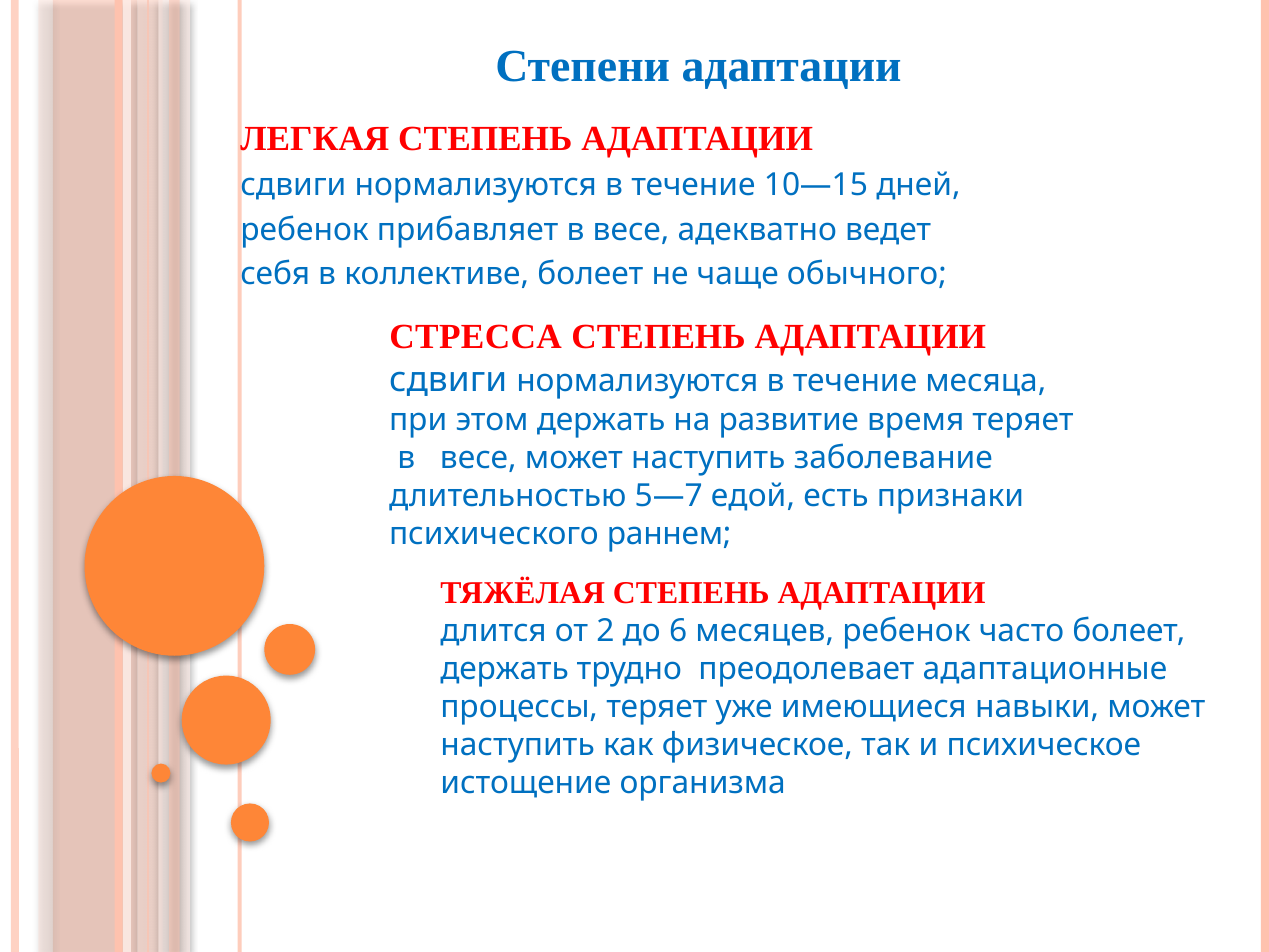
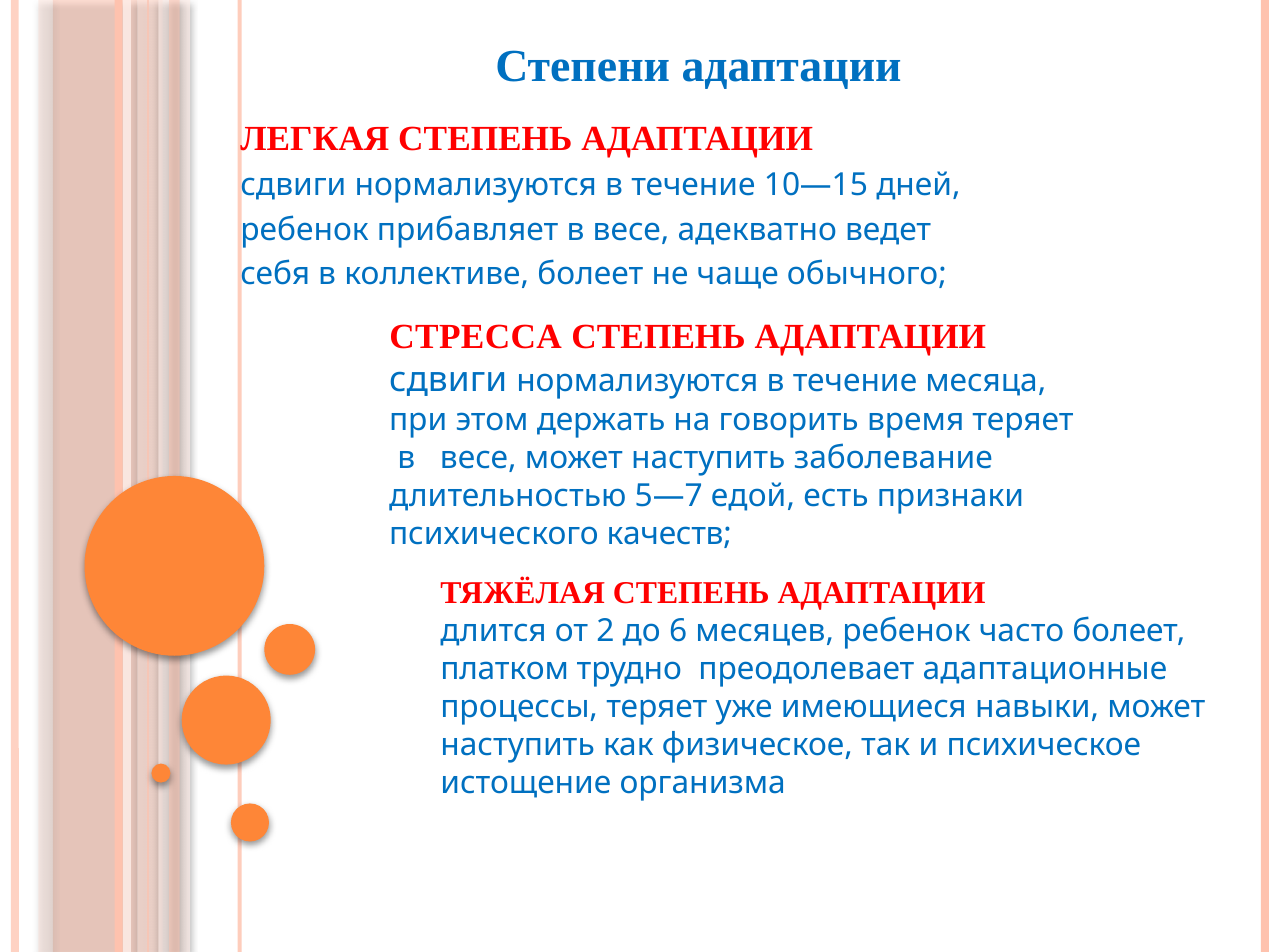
развитие: развитие -> говорить (789, 419)
раннем: раннем -> качеств (669, 534)
держать: держать -> платком (505, 669)
